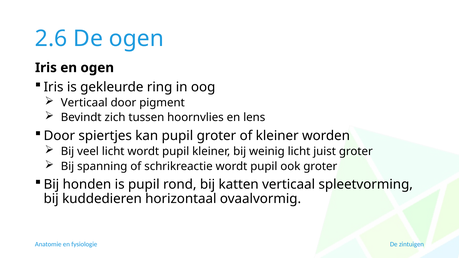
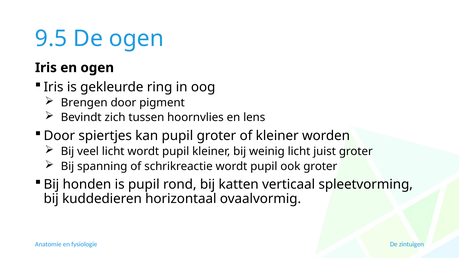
2.6: 2.6 -> 9.5 (51, 39)
Verticaal: Verticaal -> Brengen (84, 103)
